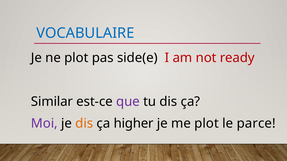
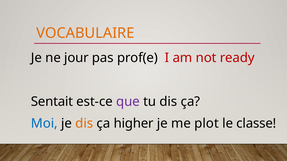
VOCABULAIRE colour: blue -> orange (85, 33)
ne plot: plot -> jour (76, 58)
side(e: side(e -> prof(e (137, 58)
Similar: Similar -> Sentait (52, 102)
Moi colour: purple -> blue (44, 124)
parce: parce -> classe (256, 124)
